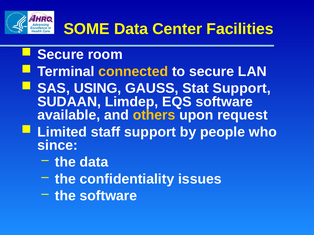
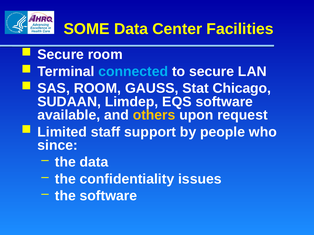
connected colour: yellow -> light blue (133, 72)
SAS USING: USING -> ROOM (97, 89)
Stat Support: Support -> Chicago (242, 89)
